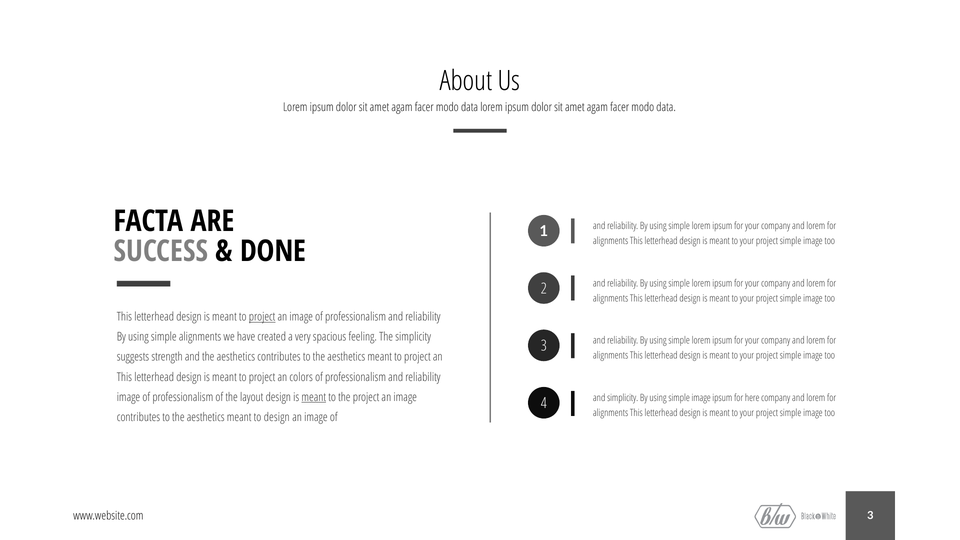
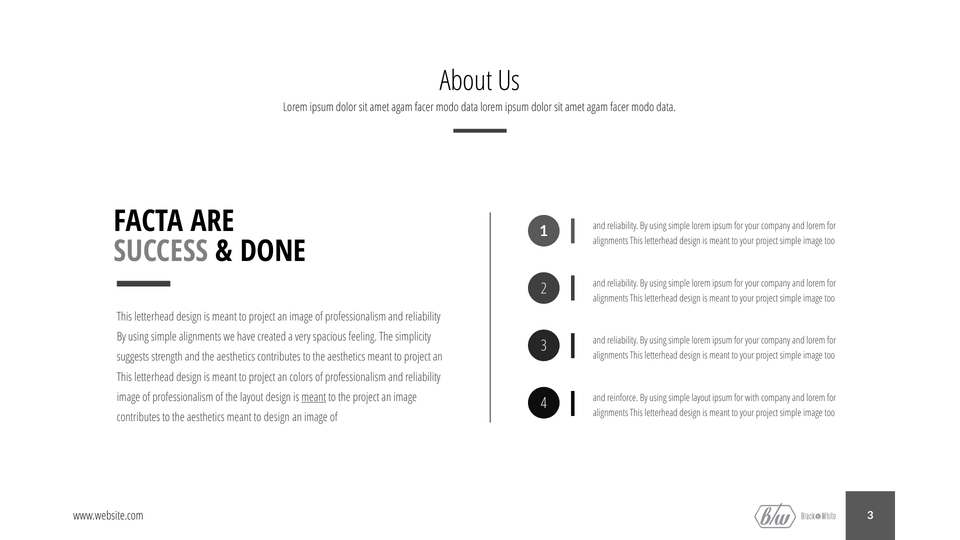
project underline: present -> none (262, 317)
and simplicity: simplicity -> reinforce (623, 398)
using simple image: image -> layout (701, 398)
here: here -> with (752, 398)
